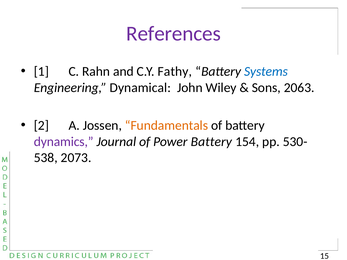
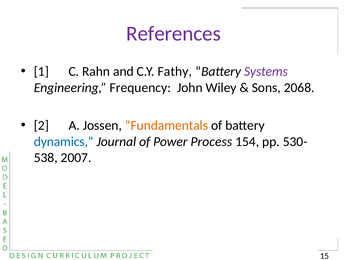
Systems colour: blue -> purple (266, 72)
Dynamical: Dynamical -> Frequency (140, 88)
2063: 2063 -> 2068 (299, 88)
dynamics colour: purple -> blue (64, 142)
Power Battery: Battery -> Process (211, 142)
2073: 2073 -> 2007 (76, 158)
